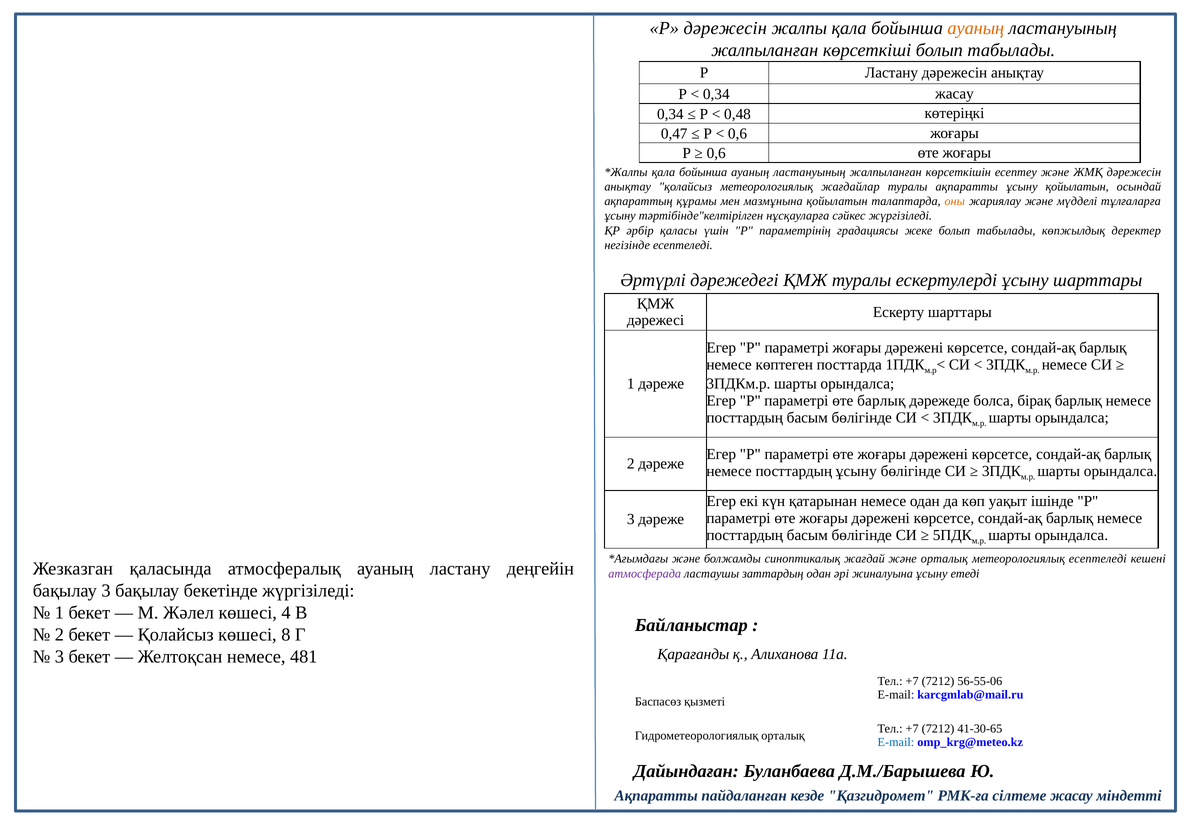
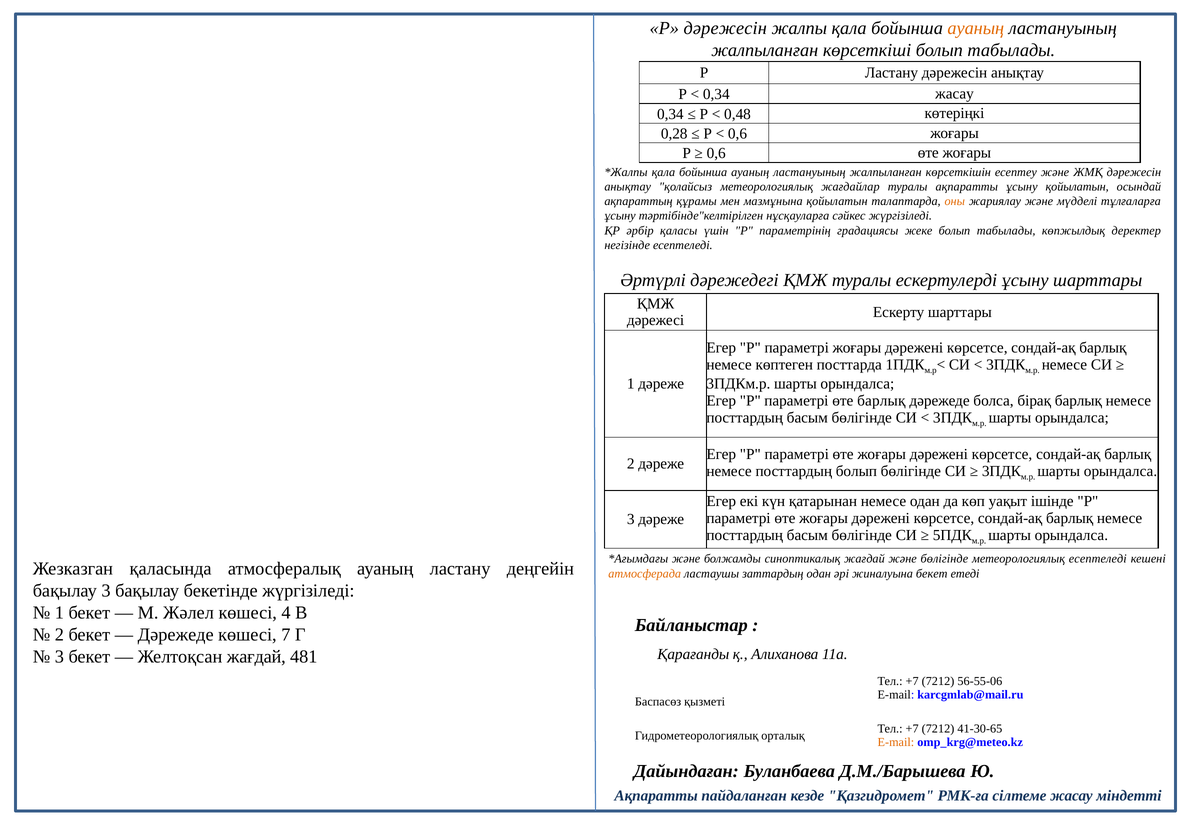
0,47: 0,47 -> 0,28 (674, 134)
посттардың ұсыну: ұсыну -> болып (856, 471)
және орталық: орталық -> бөлігінде (944, 559)
атмосферада colour: purple -> orange (645, 573)
жиналуына ұсыну: ұсыну -> бекет (932, 573)
Қолайсыз: Қолайсыз -> Дәрежеде (176, 634)
8: 8 -> 7 (286, 634)
Желтоқсан немесе: немесе -> жағдай (256, 656)
E-mail colour: blue -> orange (896, 742)
